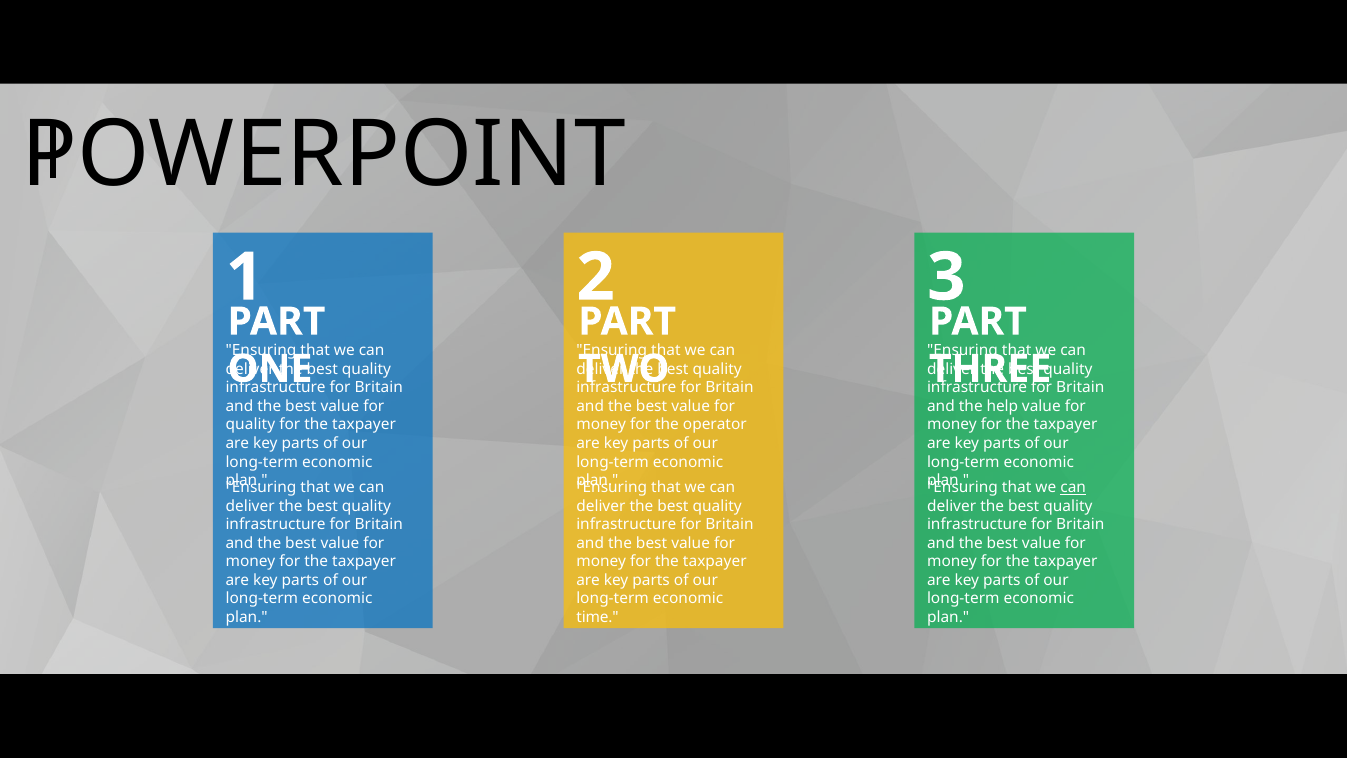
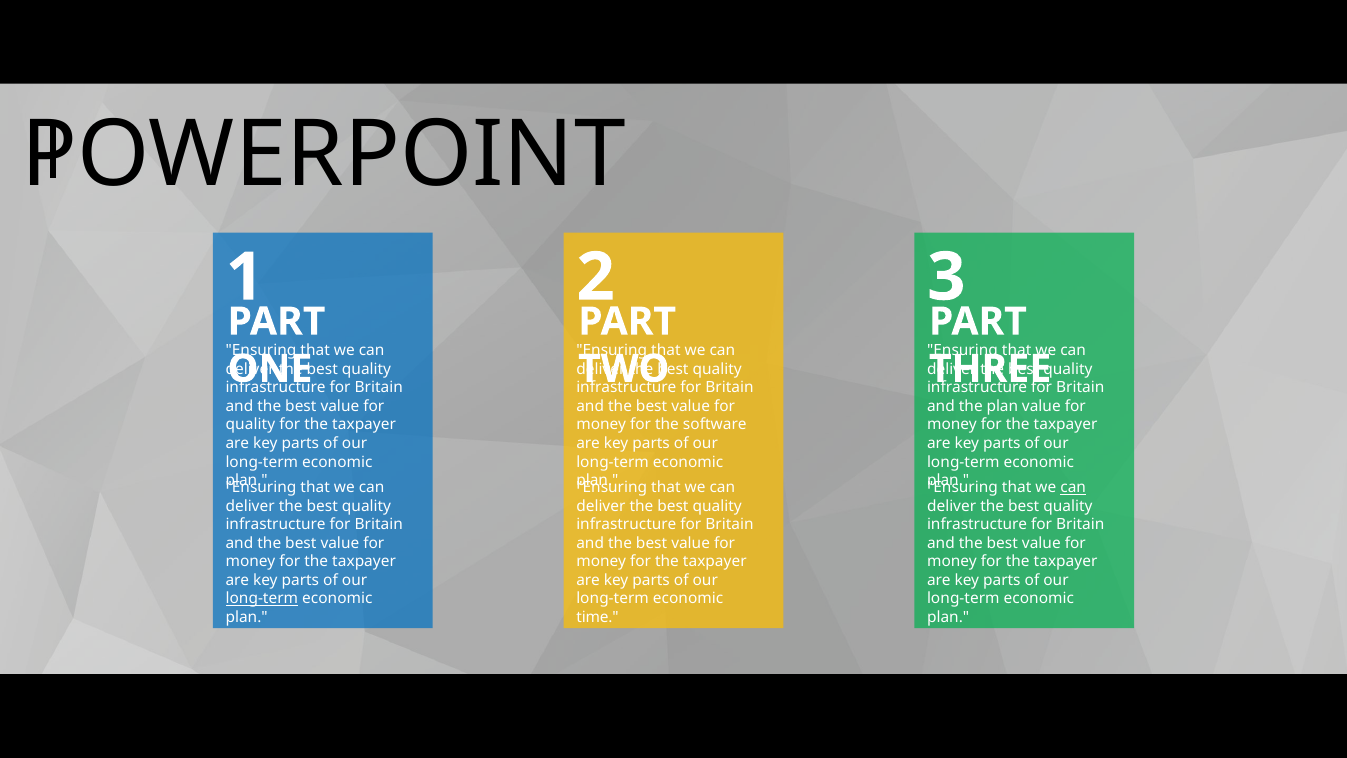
the help: help -> plan (1002, 406)
operator: operator -> software (715, 425)
long-term underline: none -> present (262, 599)
